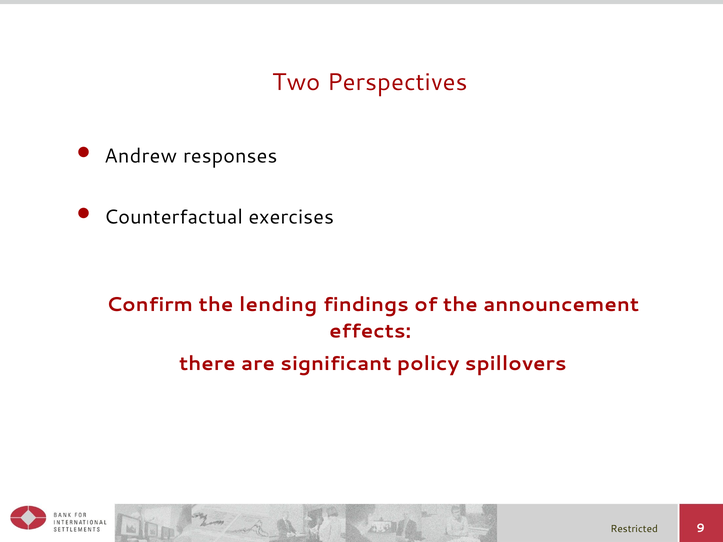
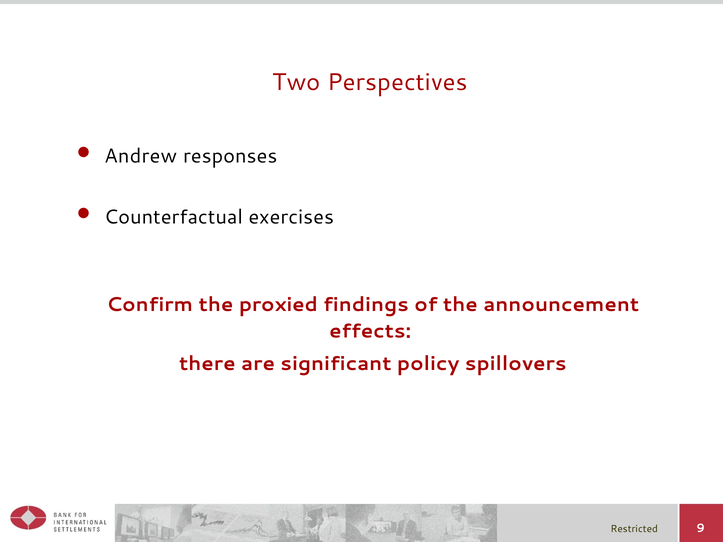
lending: lending -> proxied (278, 305)
